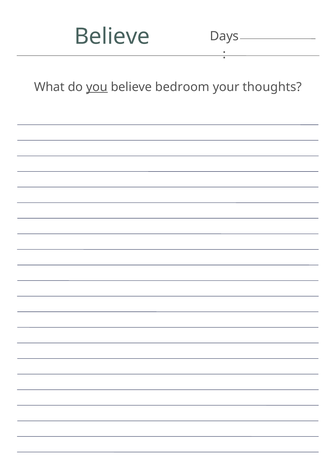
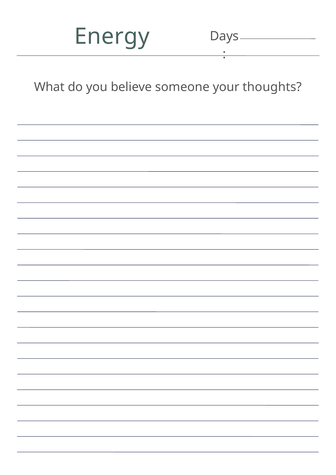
Believe: Believe -> Energy (112, 36)
you underline: present -> none (97, 87)
bedroom: bedroom -> someone (182, 87)
